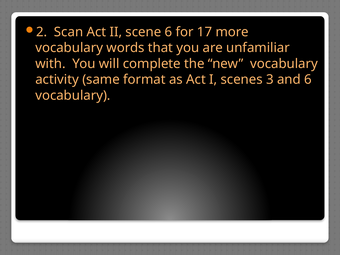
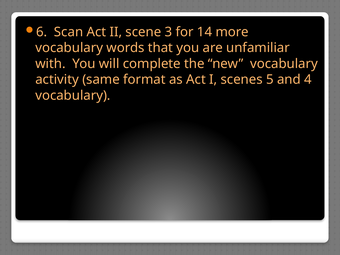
2: 2 -> 6 (42, 32)
scene 6: 6 -> 3 (168, 32)
17: 17 -> 14 (205, 32)
3: 3 -> 5 (270, 80)
and 6: 6 -> 4 (308, 80)
